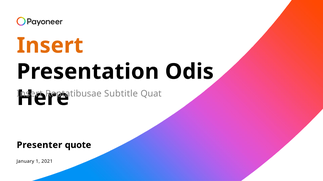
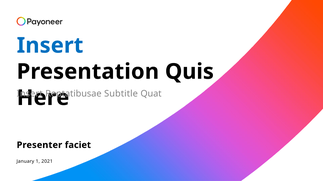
Insert colour: orange -> blue (50, 46)
Odis: Odis -> Quis (189, 72)
quote: quote -> faciet (78, 146)
